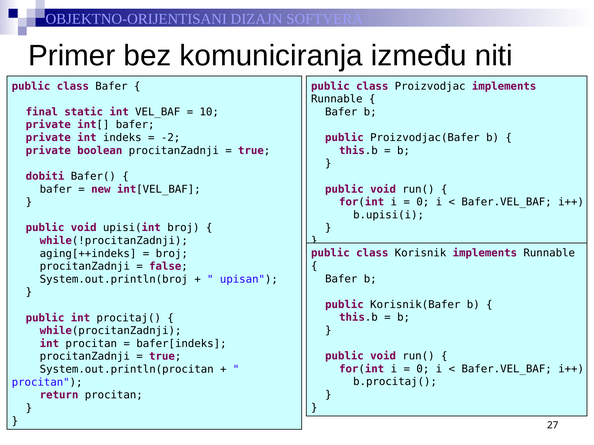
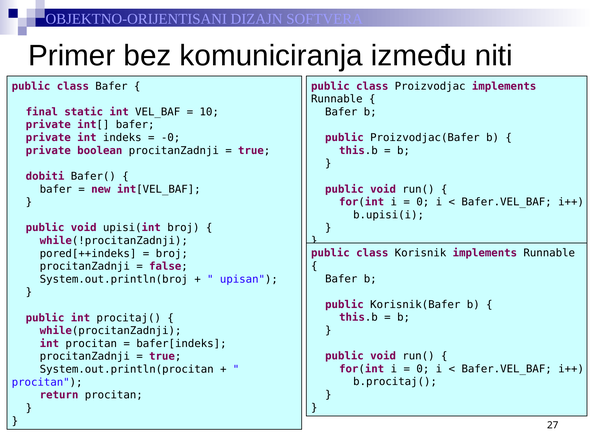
-2: -2 -> -0 (171, 138)
aging[++indeks: aging[++indeks -> pored[++indeks (88, 254)
